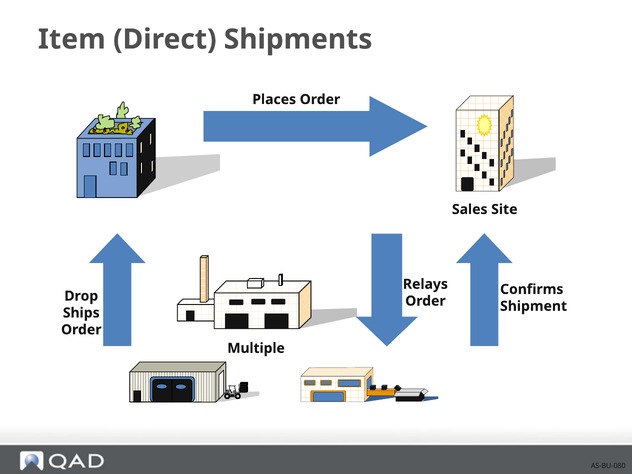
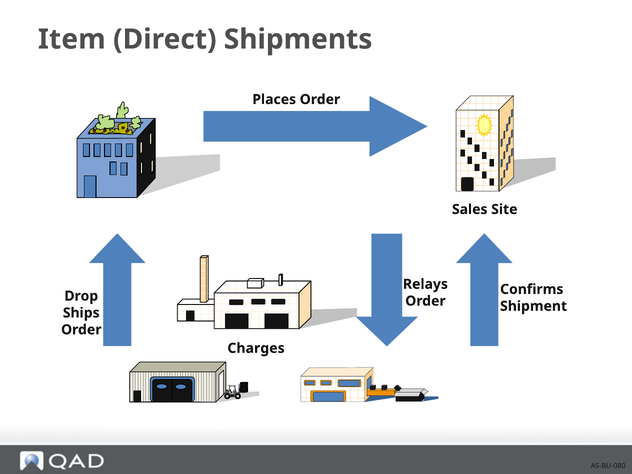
Multiple: Multiple -> Charges (256, 348)
